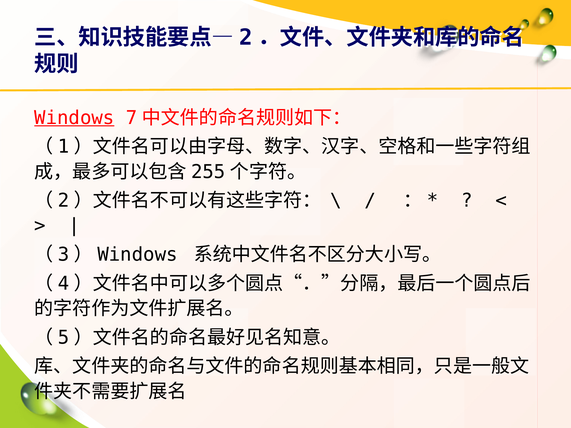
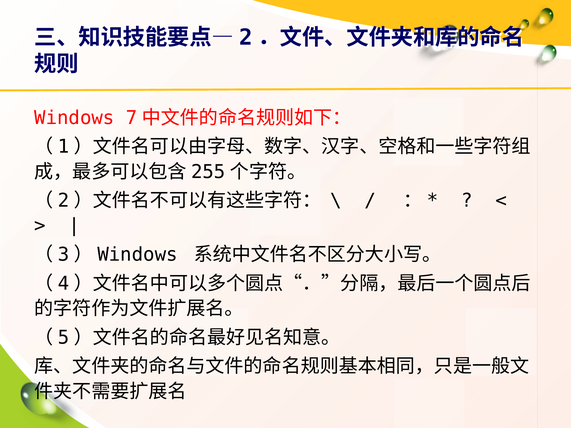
Windows underline: present -> none (74, 118)
